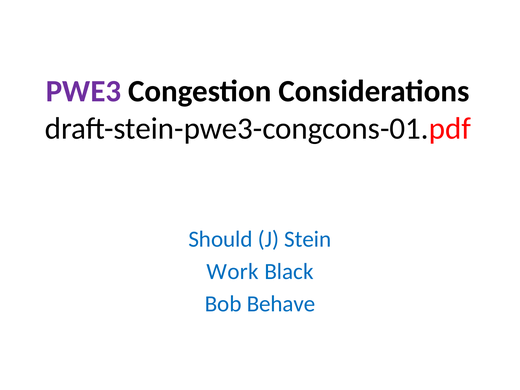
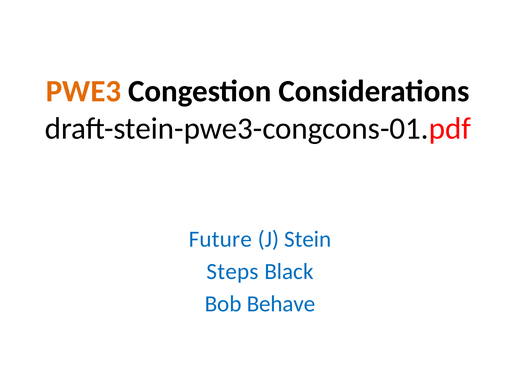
PWE3 colour: purple -> orange (84, 91)
Should: Should -> Future (220, 239)
Work: Work -> Steps (233, 271)
